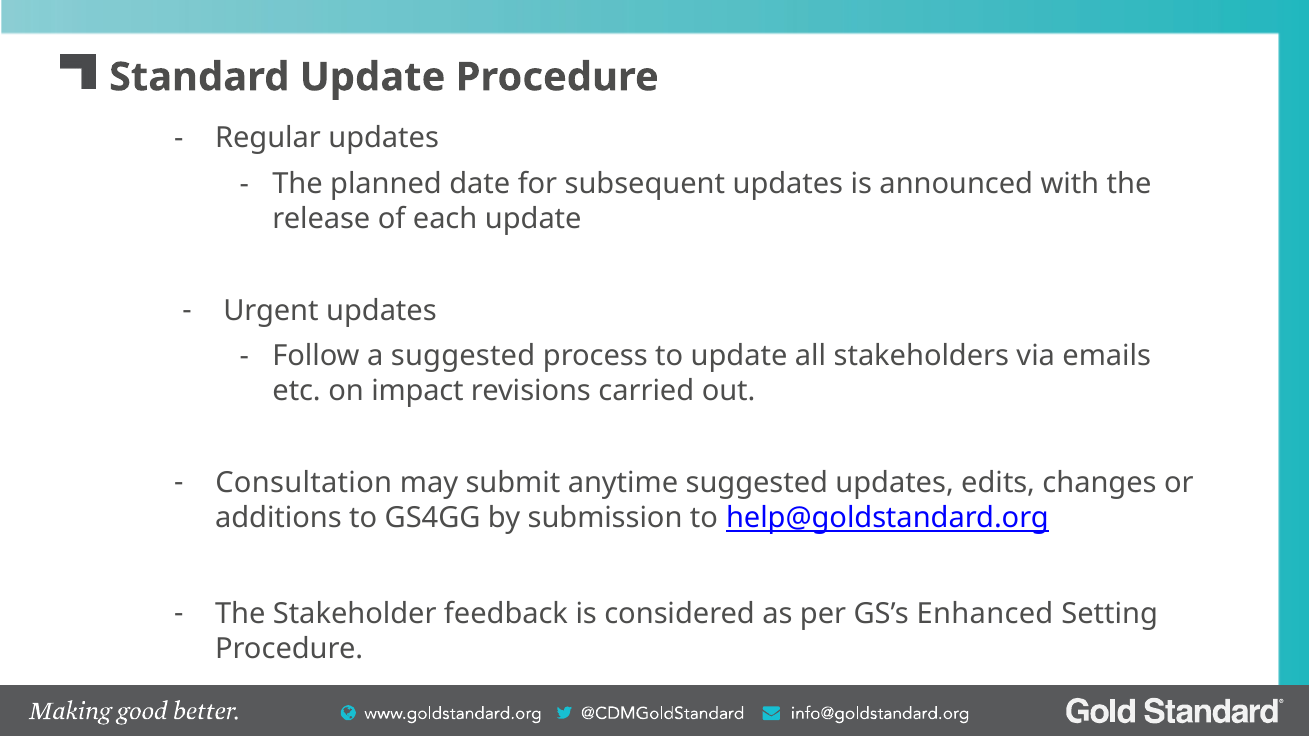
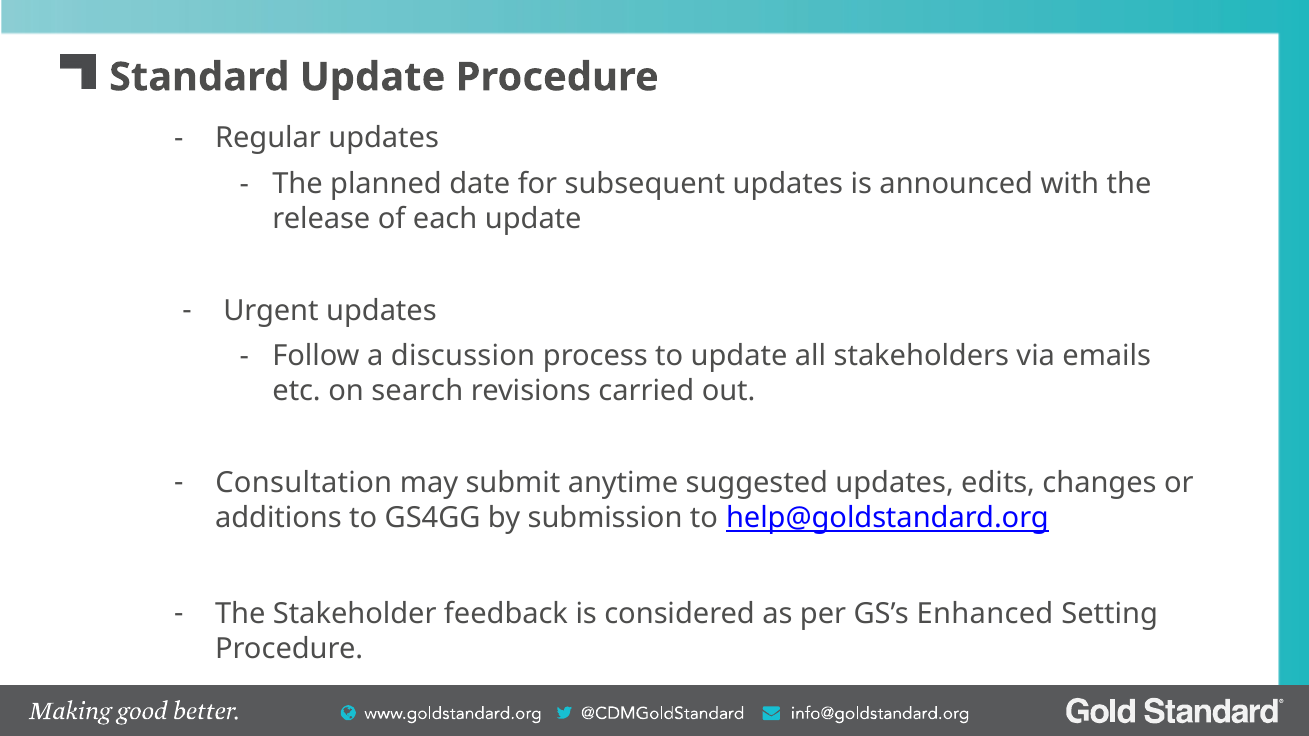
a suggested: suggested -> discussion (463, 356)
impact: impact -> search (417, 391)
